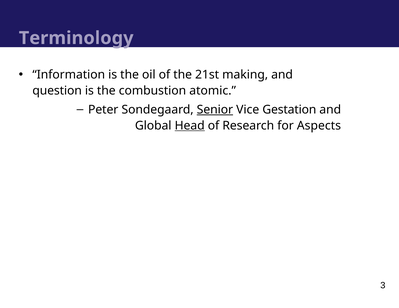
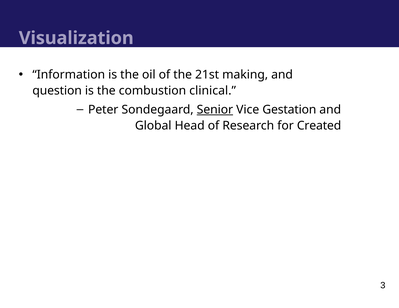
Terminology: Terminology -> Visualization (76, 38)
atomic: atomic -> clinical (213, 91)
Head underline: present -> none (190, 126)
Aspects: Aspects -> Created (319, 126)
